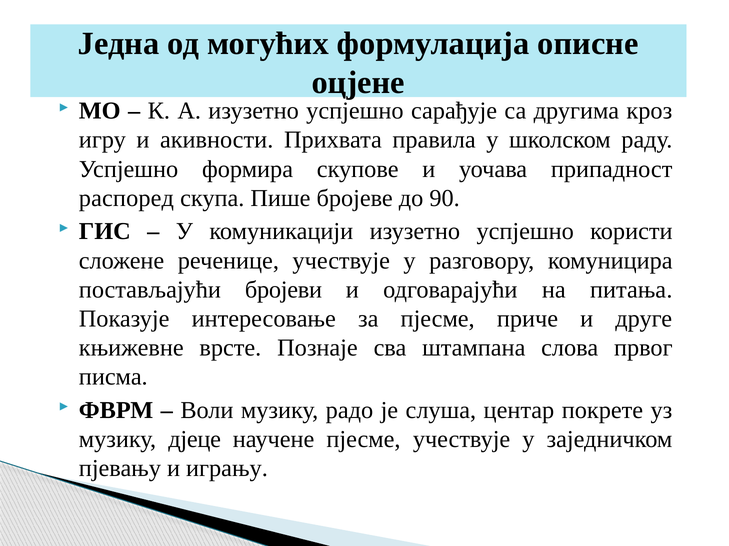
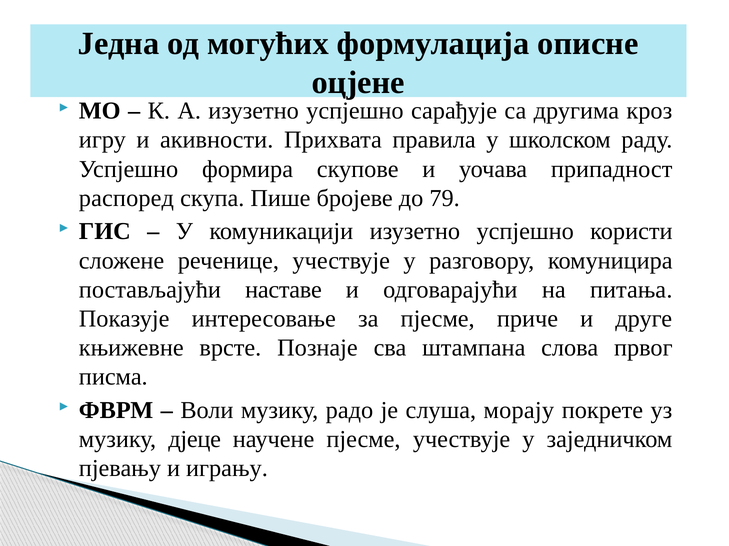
90: 90 -> 79 (445, 198)
бројеви: бројеви -> наставе (283, 290)
центар: центар -> морају (519, 411)
